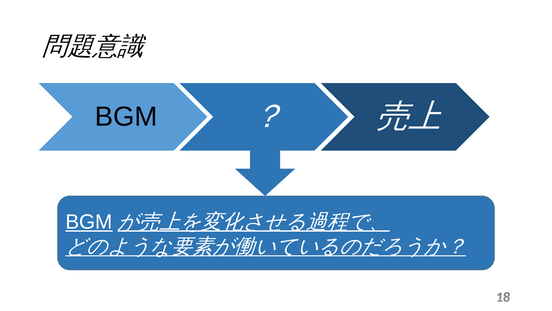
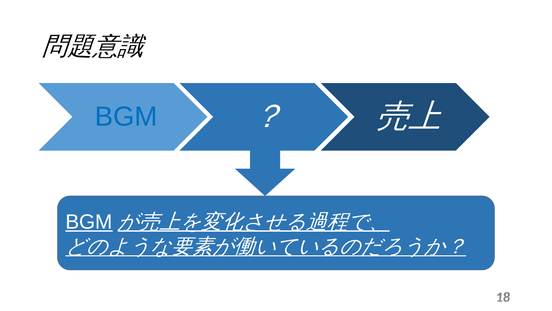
BGM colour: black -> blue (126, 116)
